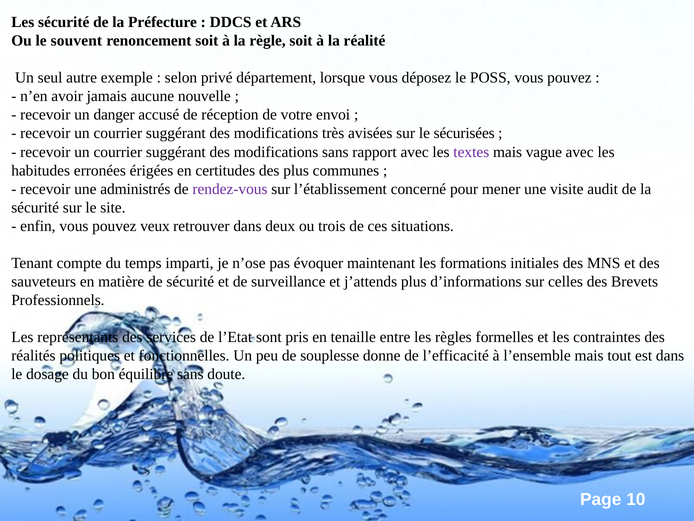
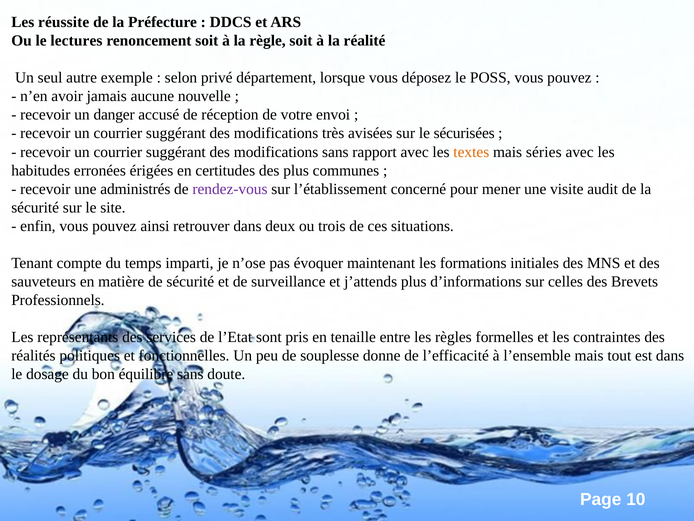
Les sécurité: sécurité -> réussite (64, 22)
souvent: souvent -> lectures (76, 41)
textes colour: purple -> orange (471, 152)
vague: vague -> séries (544, 152)
veux: veux -> ainsi (155, 226)
